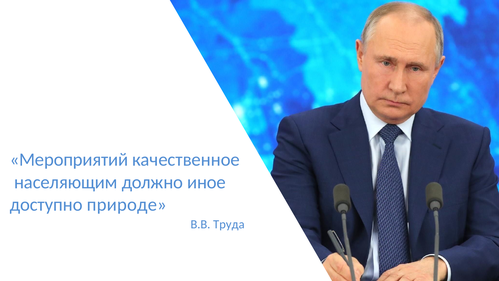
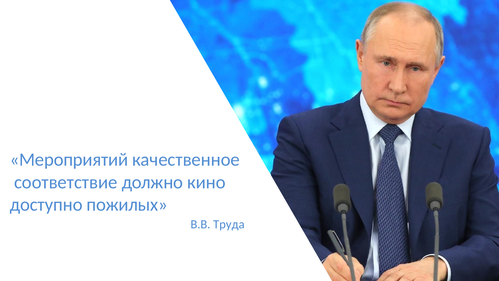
населяющим: населяющим -> соответствие (66, 182)
иное: иное -> кино (206, 182)
природе: природе -> пожилых (127, 205)
